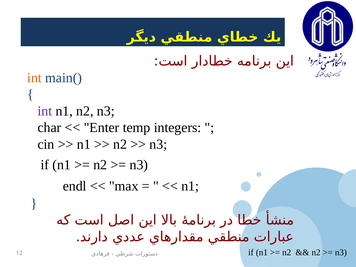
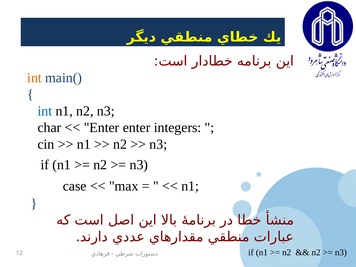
int colour: purple -> blue (45, 111)
Enter temp: temp -> enter (137, 128)
endl: endl -> case (75, 186)
